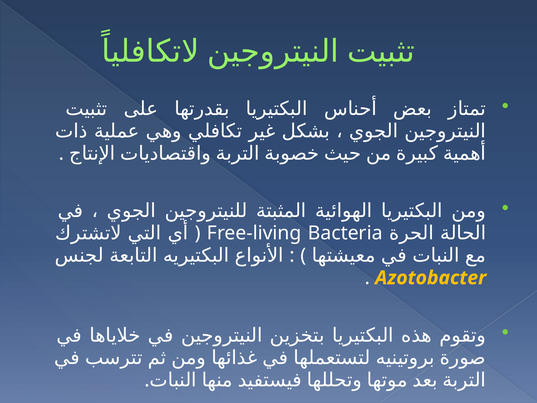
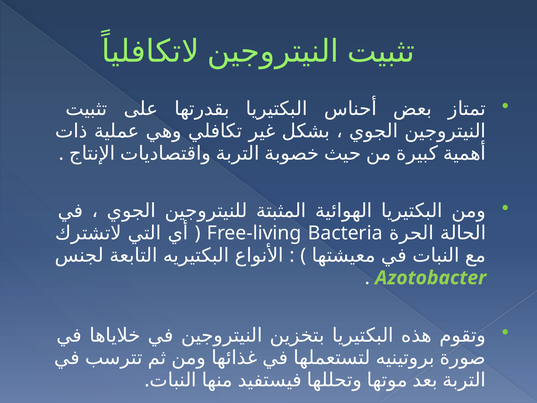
Azotobacter colour: yellow -> light green (431, 278)
